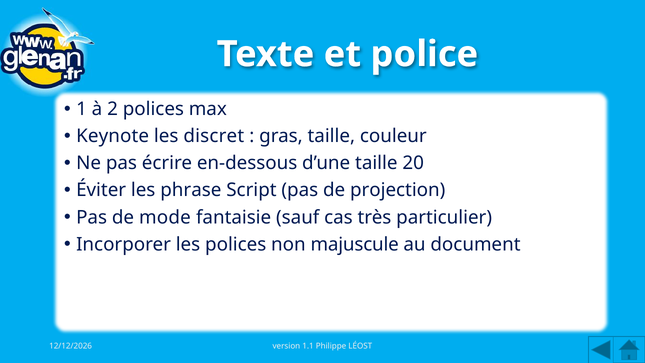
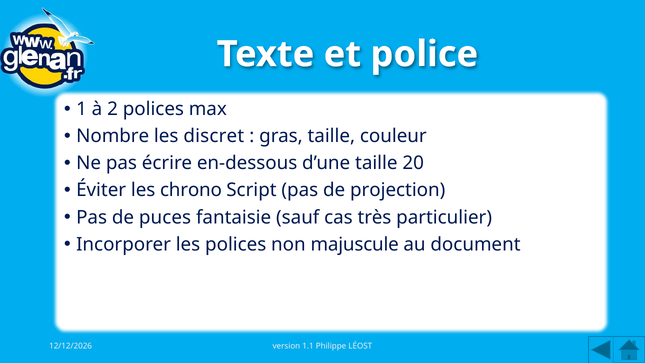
Keynote: Keynote -> Nombre (113, 136)
phrase: phrase -> chrono (191, 190)
mode: mode -> puces (165, 217)
